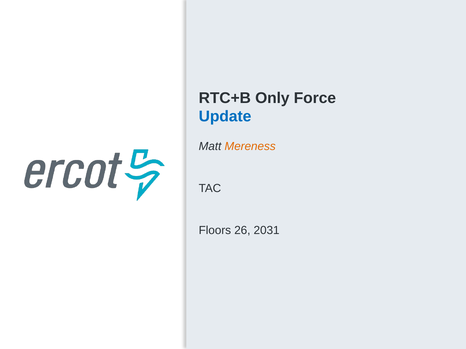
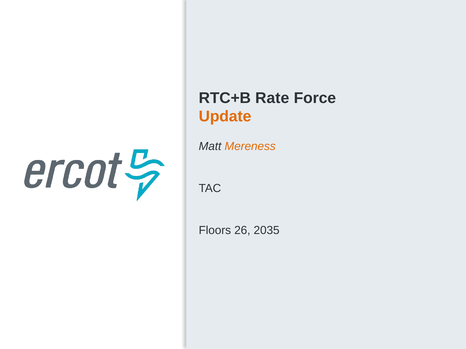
Only: Only -> Rate (272, 98)
Update colour: blue -> orange (225, 117)
2031: 2031 -> 2035 (267, 231)
